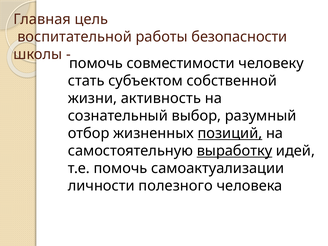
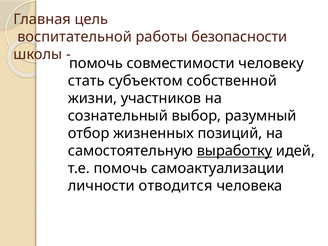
активность: активность -> участников (161, 98)
позиций underline: present -> none (230, 133)
полезного: полезного -> отводится (176, 186)
